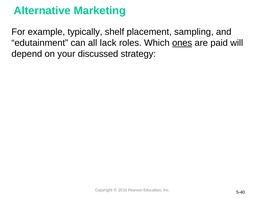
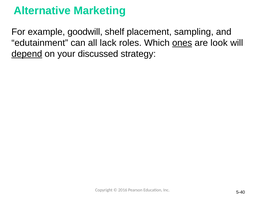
typically: typically -> goodwill (85, 32)
paid: paid -> look (219, 43)
depend underline: none -> present (27, 54)
